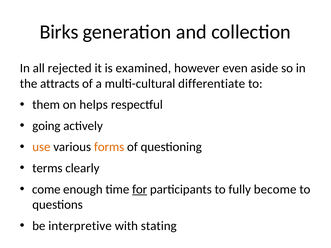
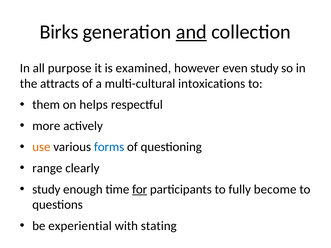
and underline: none -> present (191, 32)
rejected: rejected -> purpose (70, 68)
even aside: aside -> study (264, 68)
differentiate: differentiate -> intoxications (212, 84)
going: going -> more (46, 126)
forms colour: orange -> blue (109, 147)
terms: terms -> range (47, 168)
come: come -> study (46, 189)
interpretive: interpretive -> experiential (80, 226)
